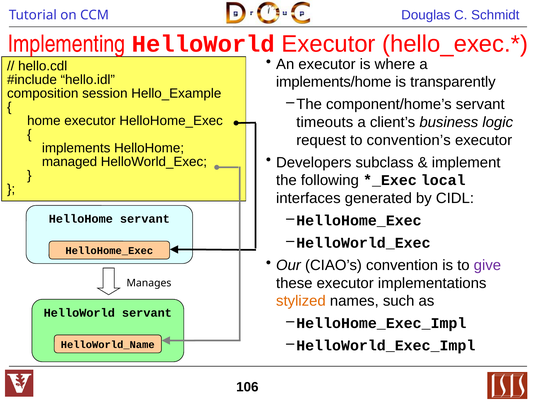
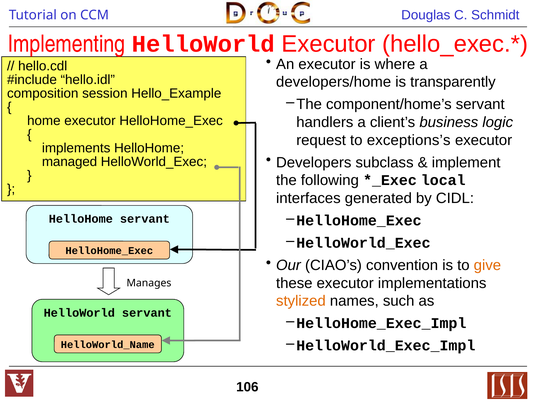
implements/home: implements/home -> developers/home (334, 82)
timeouts: timeouts -> handlers (325, 122)
convention’s: convention’s -> exceptions’s (409, 140)
give colour: purple -> orange (487, 265)
